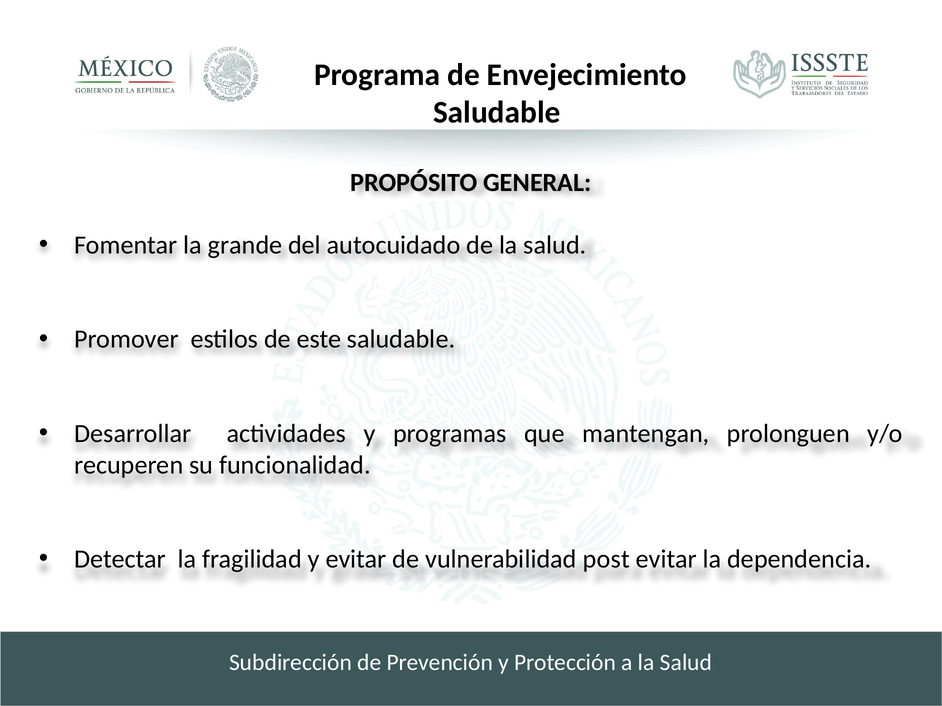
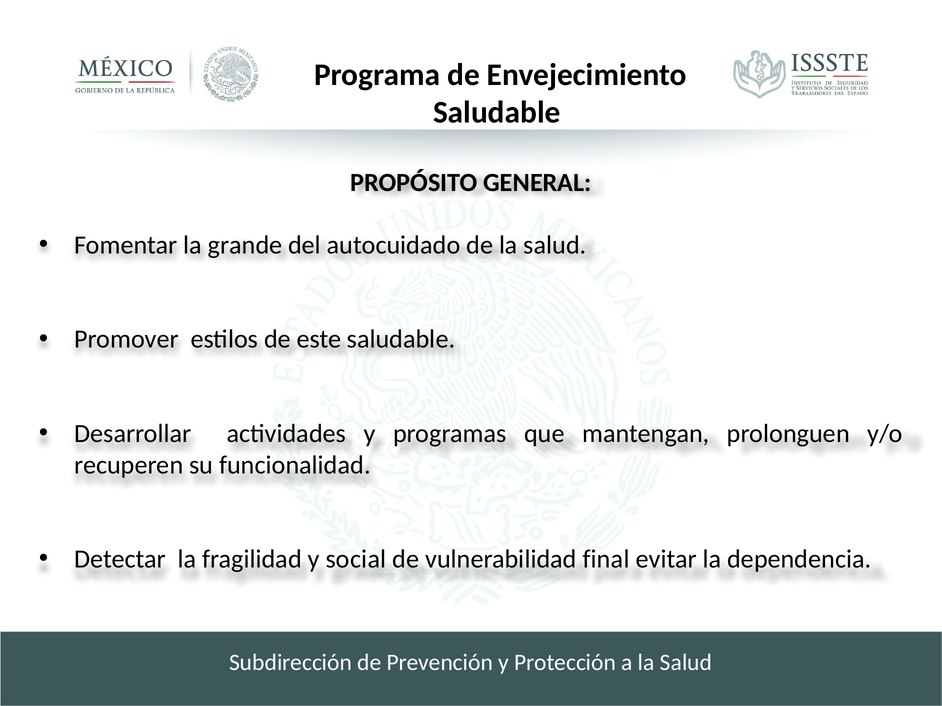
y evitar: evitar -> social (356, 559)
post: post -> final (606, 559)
